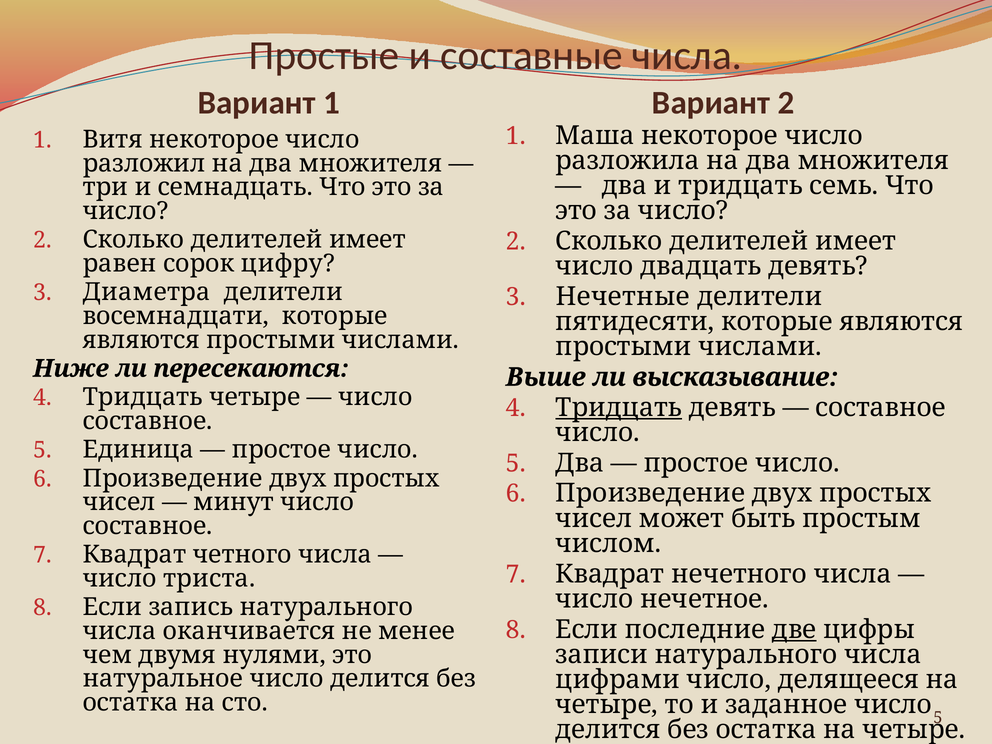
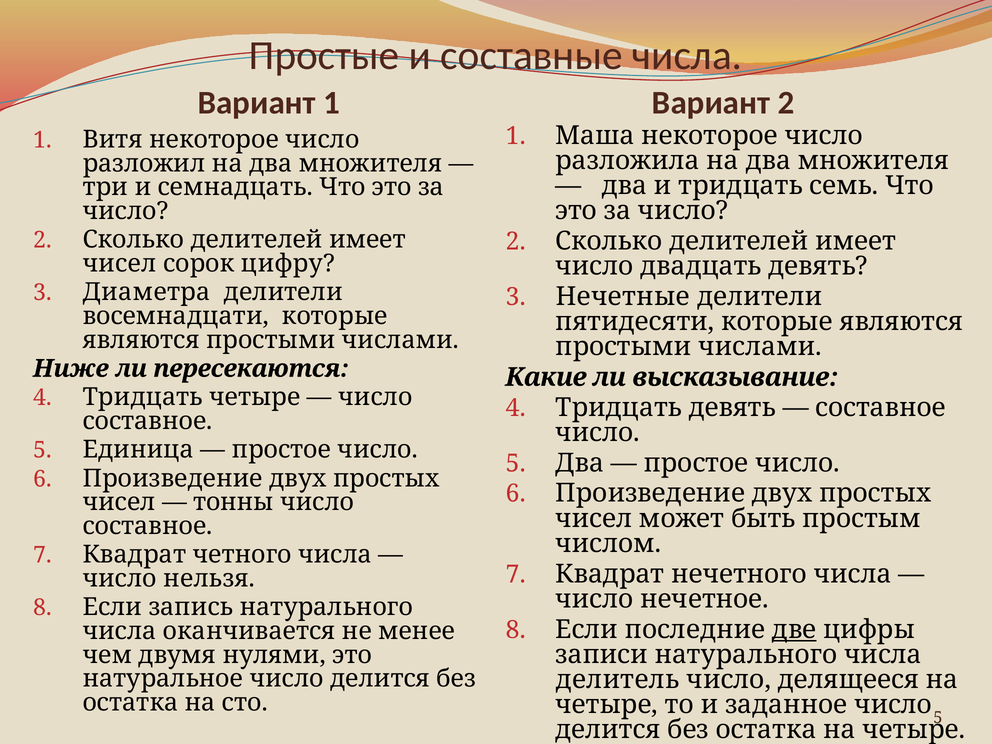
равен: равен -> чисел (120, 264)
Выше: Выше -> Какие (546, 377)
Тридцать underline: present -> none (619, 408)
минут: минут -> тонны (234, 502)
триста: триста -> нельзя (209, 579)
цифрами: цифрами -> делитель (617, 680)
